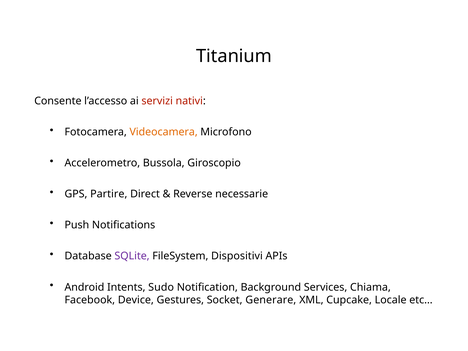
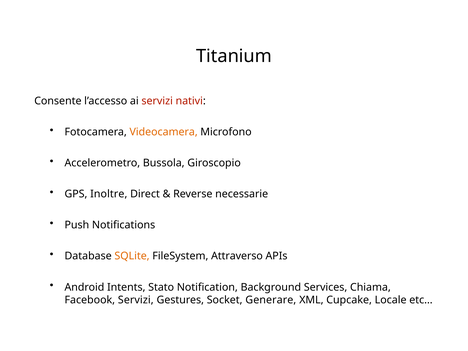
Partire: Partire -> Inoltre (109, 194)
SQLite colour: purple -> orange (132, 256)
Dispositivi: Dispositivi -> Attraverso (237, 256)
Sudo: Sudo -> Stato (161, 287)
Facebook Device: Device -> Servizi (136, 300)
